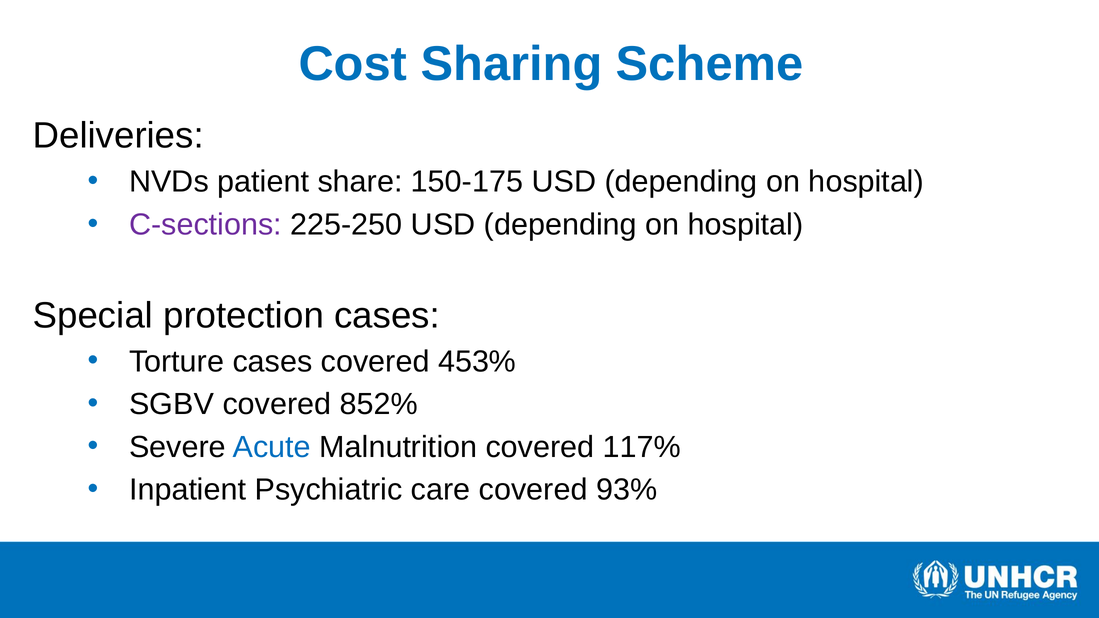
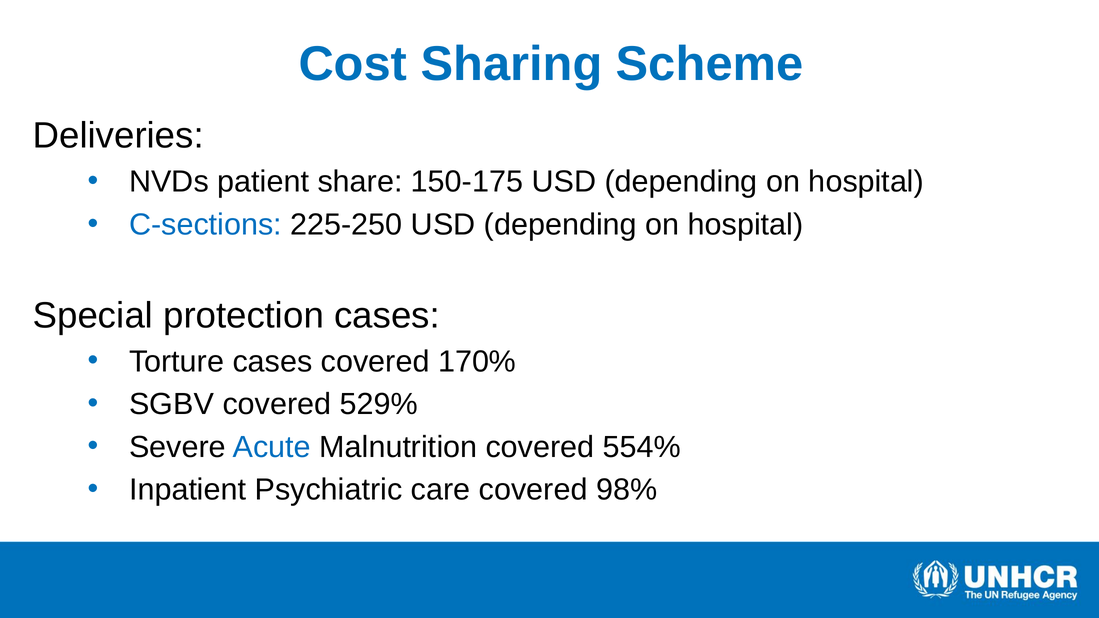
C-sections colour: purple -> blue (205, 225)
453%: 453% -> 170% (477, 362)
852%: 852% -> 529% (379, 404)
117%: 117% -> 554% (642, 447)
93%: 93% -> 98% (627, 490)
